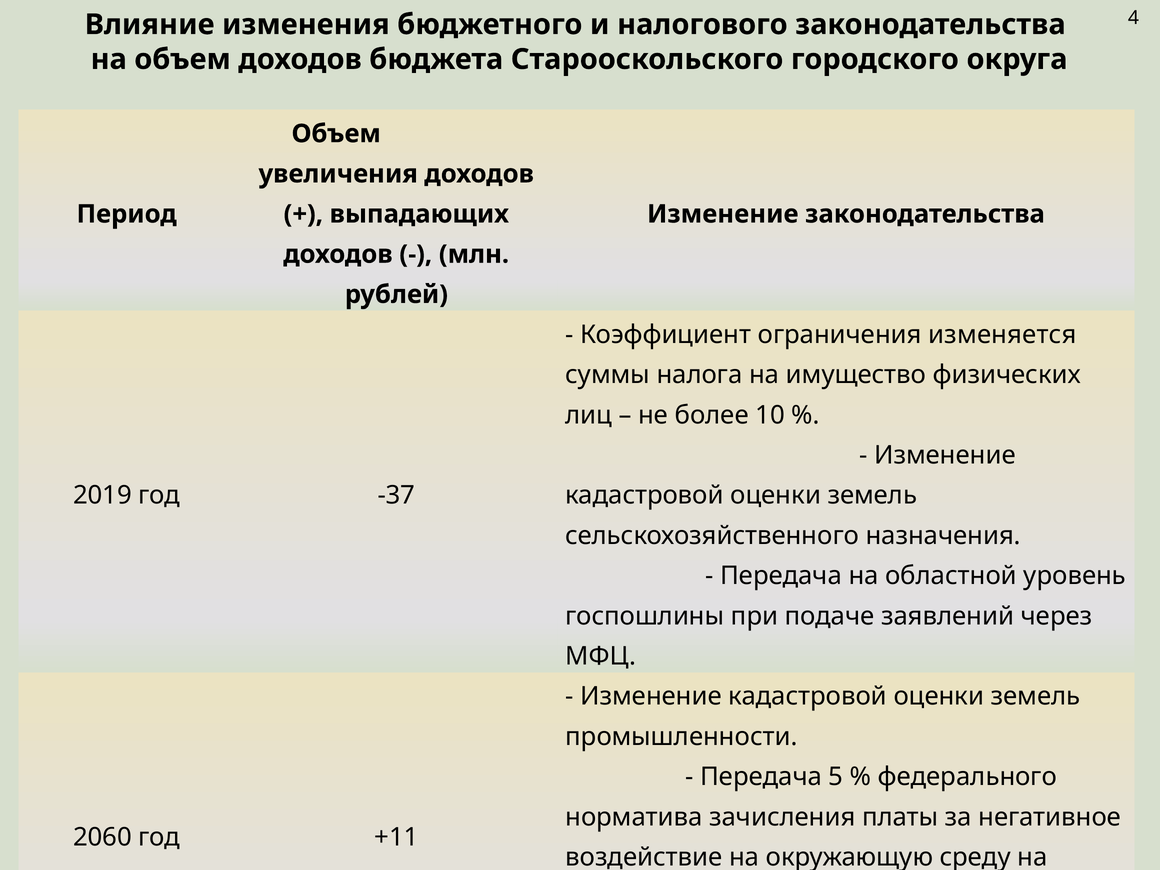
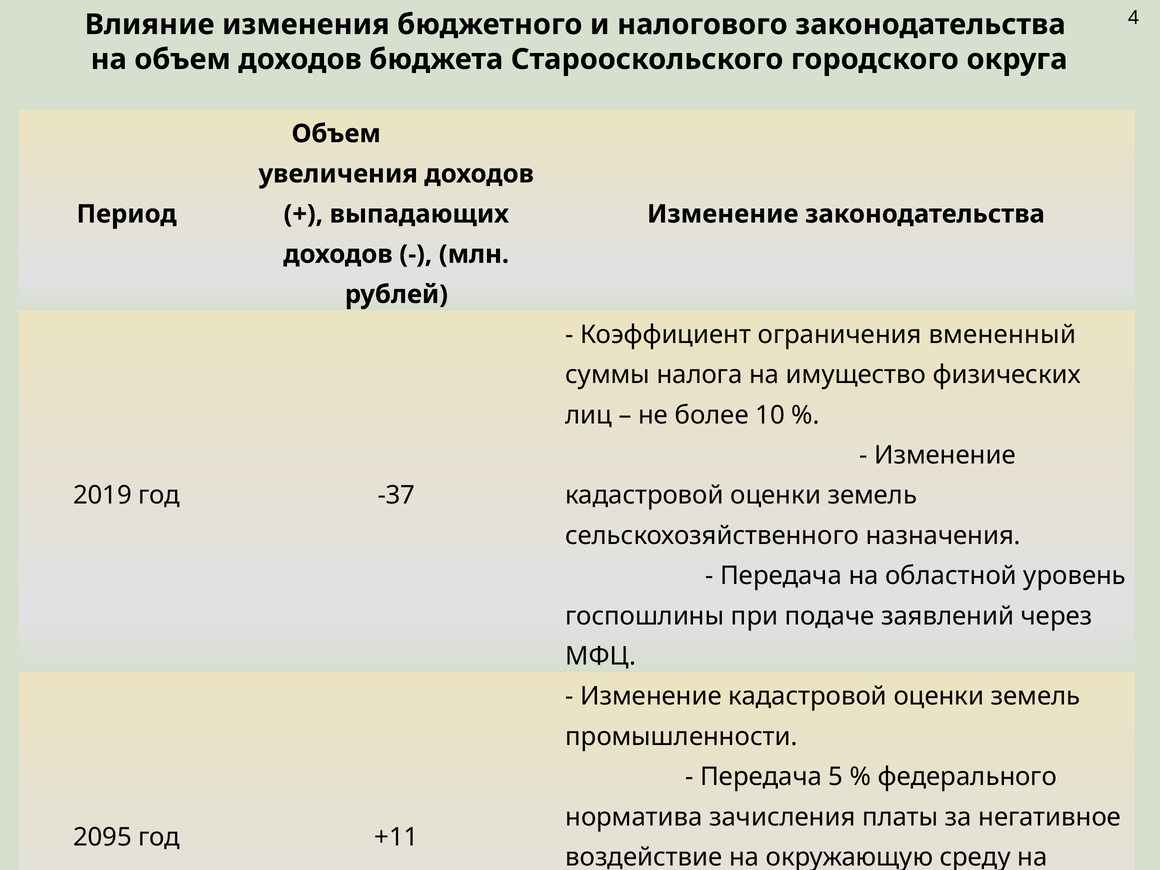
изменяется: изменяется -> вмененный (1002, 335)
2060: 2060 -> 2095 (103, 837)
